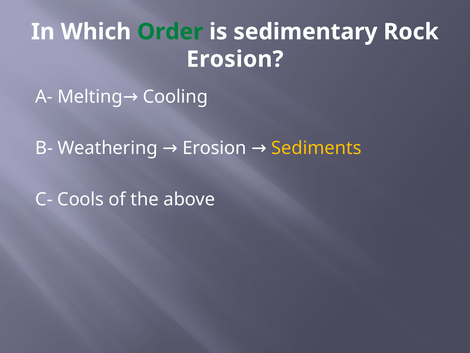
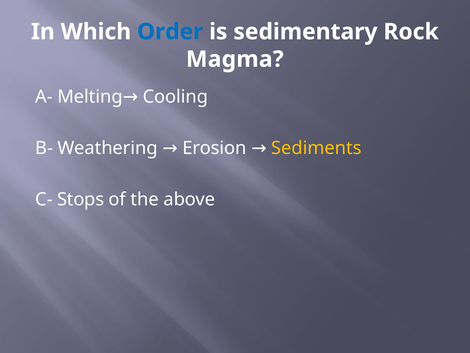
Order colour: green -> blue (170, 32)
Erosion: Erosion -> Magma (235, 59)
Cools: Cools -> Stops (81, 199)
